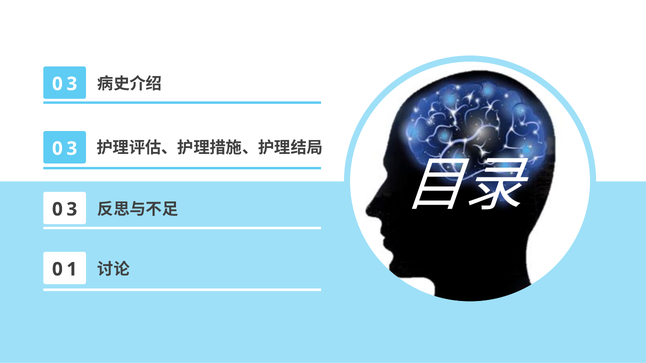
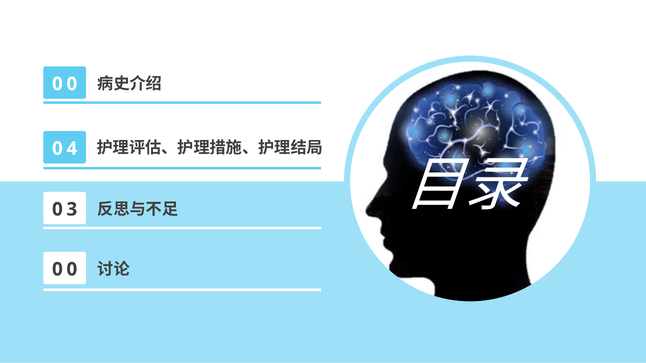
3: 3 -> 0 (72, 84)
3: 3 -> 4 (72, 149)
1: 1 -> 0 (72, 270)
